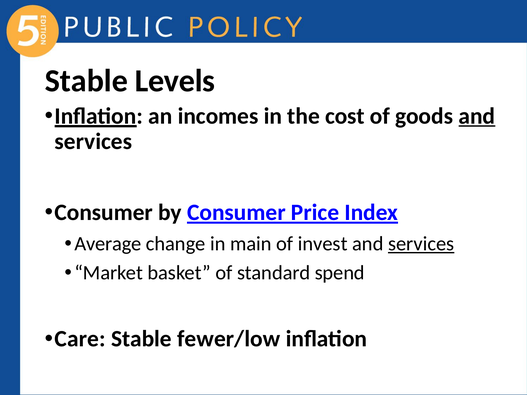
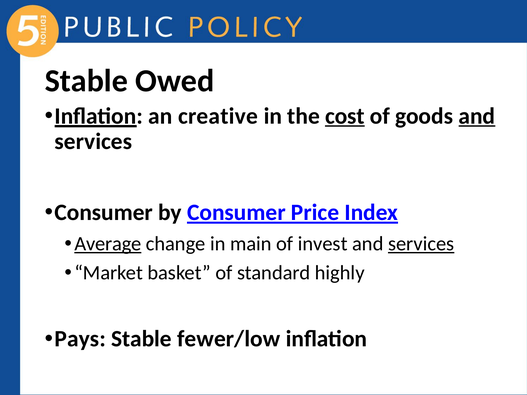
Levels: Levels -> Owed (175, 81)
incomes: incomes -> creative (218, 116)
cost underline: none -> present (345, 116)
Average underline: none -> present (108, 244)
spend: spend -> highly (340, 273)
Care: Care -> Pays (80, 339)
